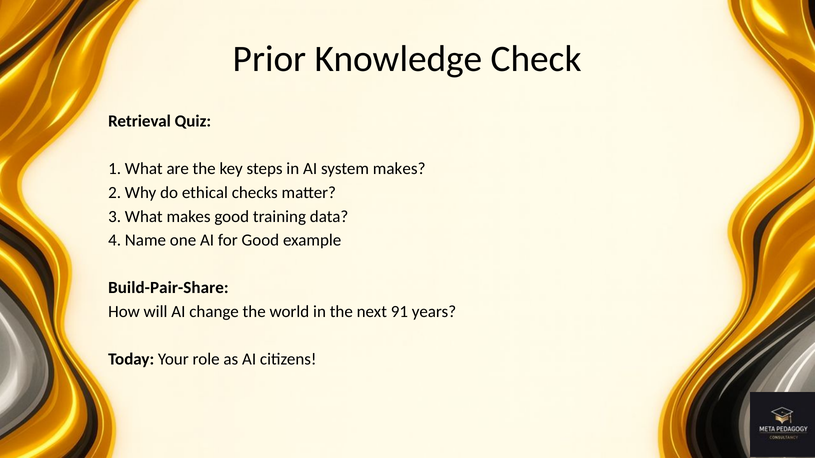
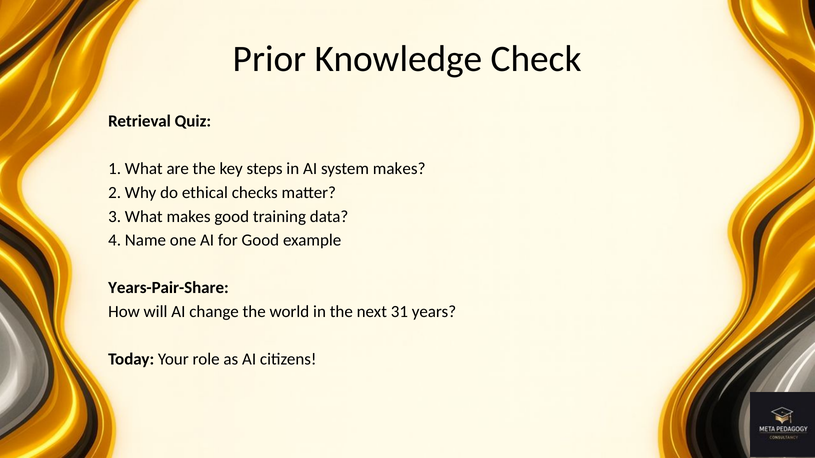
Build-Pair-Share: Build-Pair-Share -> Years-Pair-Share (168, 288)
91: 91 -> 31 (399, 312)
